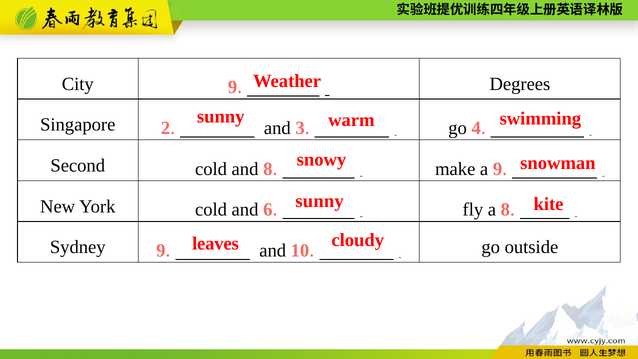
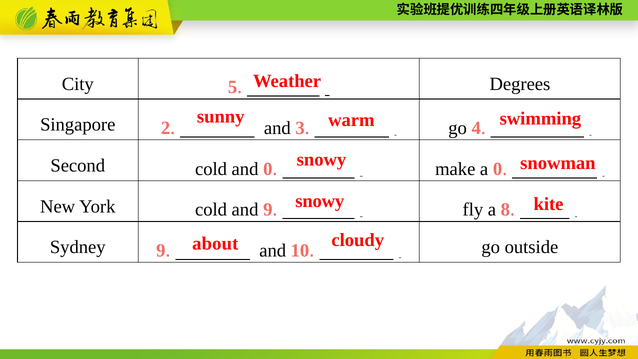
City 9: 9 -> 5 (233, 87)
and 8: 8 -> 0 (268, 169)
a 9: 9 -> 0 (498, 169)
sunny: sunny -> snowy (320, 201)
and 6: 6 -> 9 (268, 210)
leaves: leaves -> about (215, 244)
